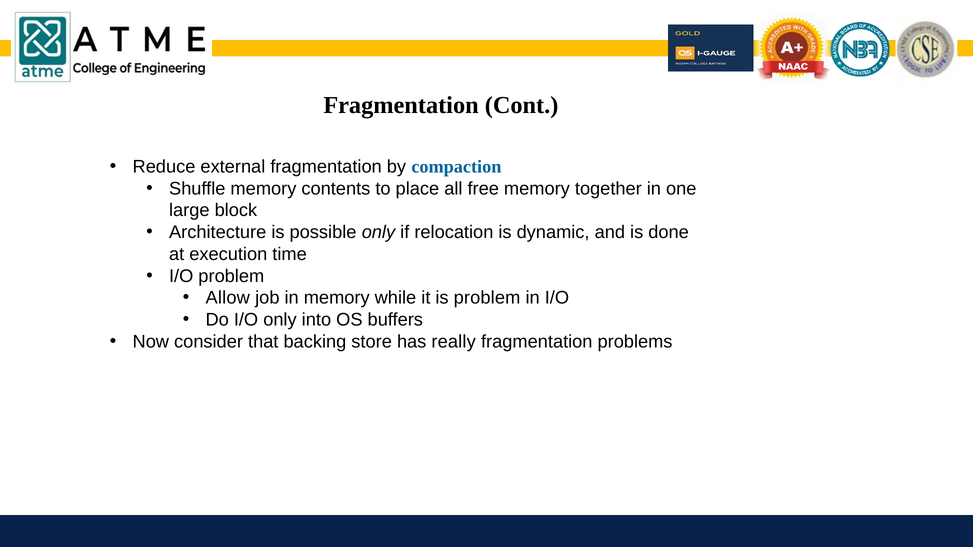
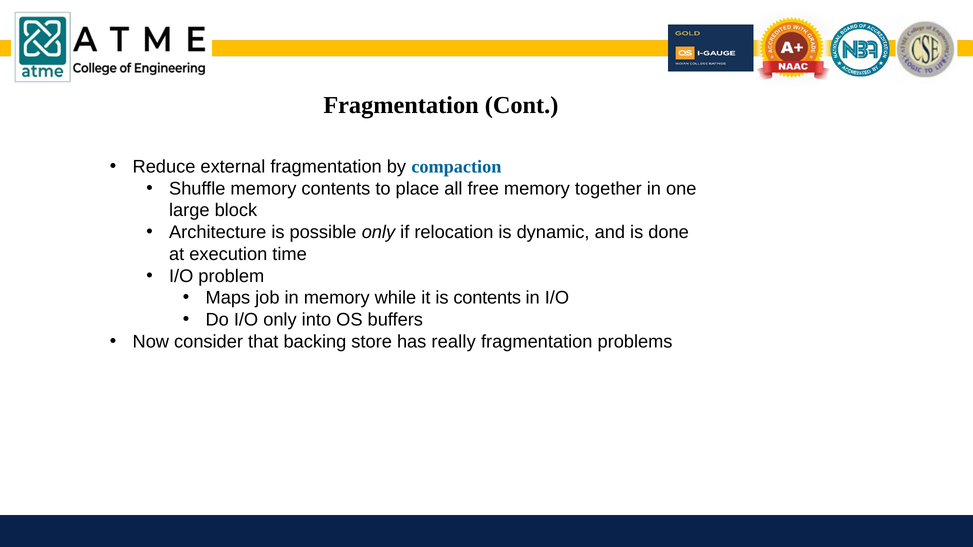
Allow: Allow -> Maps (228, 298)
is problem: problem -> contents (487, 298)
